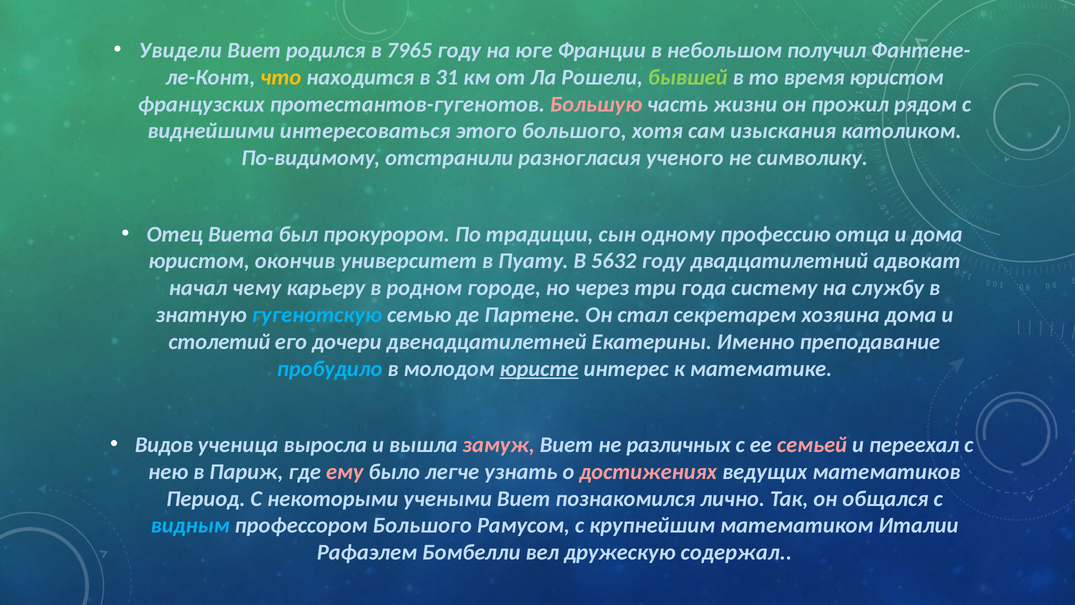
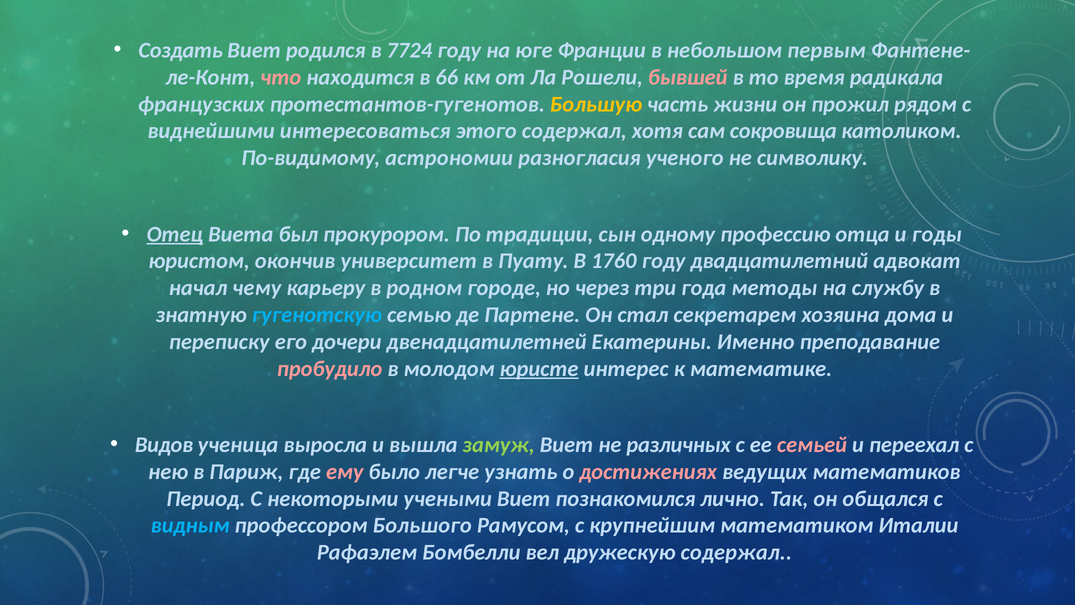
Увидели: Увидели -> Создать (181, 50)
7965: 7965 -> 7724 (409, 50)
получил: получил -> первым (826, 50)
что colour: yellow -> pink (281, 77)
31: 31 -> 66 (447, 77)
бывшей colour: light green -> pink (688, 77)
время юристом: юристом -> радикала (896, 77)
Большую colour: pink -> yellow (596, 104)
этого большого: большого -> содержал (574, 131)
изыскания: изыскания -> сокровища (783, 131)
отстранили: отстранили -> астрономии (449, 158)
Отец underline: none -> present (175, 234)
и дома: дома -> годы (937, 234)
5632: 5632 -> 1760 (614, 261)
систему: систему -> методы (774, 288)
столетий: столетий -> переписку (219, 342)
пробудило colour: light blue -> pink (330, 368)
замуж colour: pink -> light green (499, 445)
